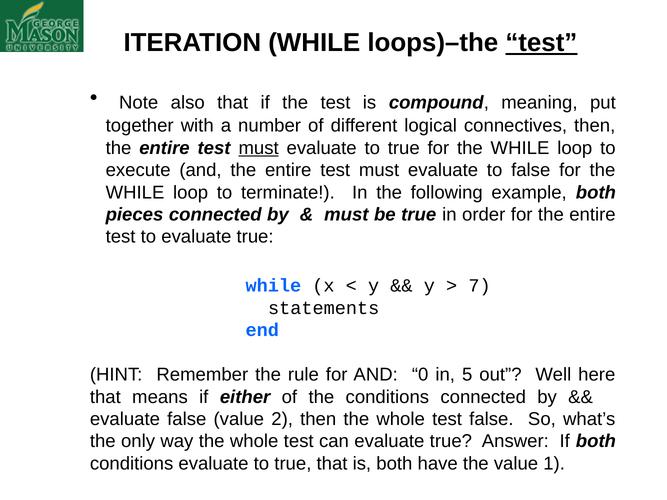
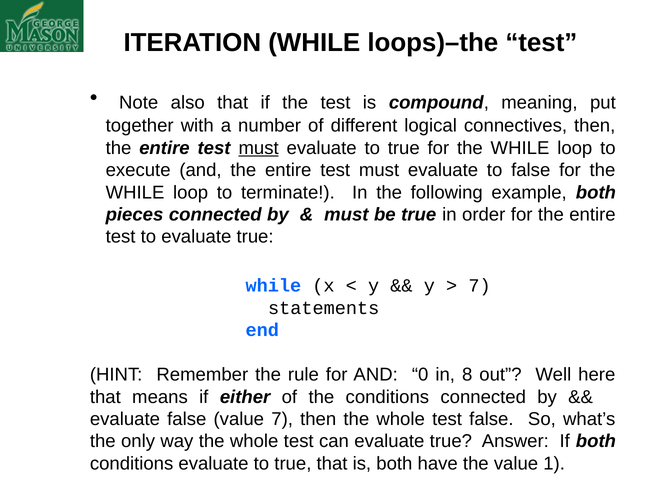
test underline: present -> none (541, 43)
5: 5 -> 8 (467, 375)
value 2: 2 -> 7 (282, 419)
